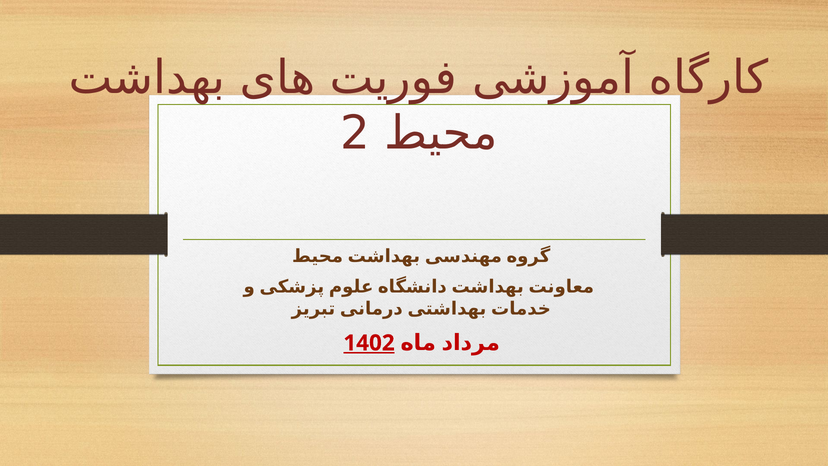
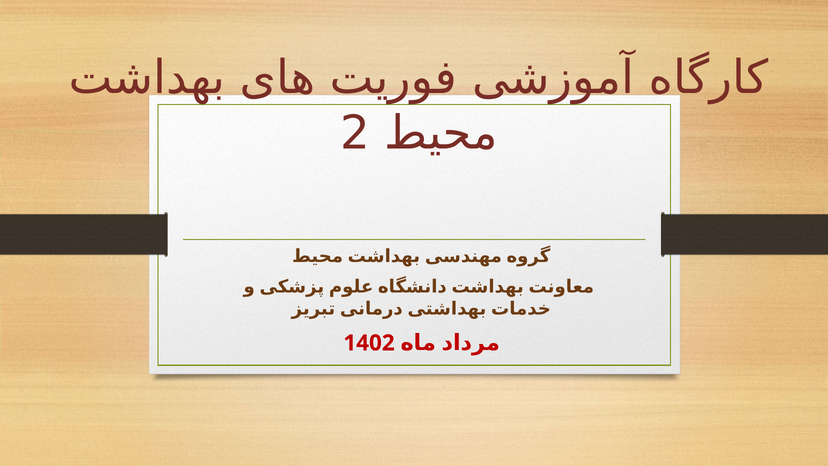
1402 underline: present -> none (369, 343)
